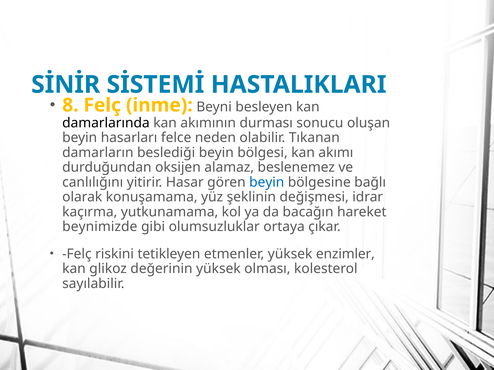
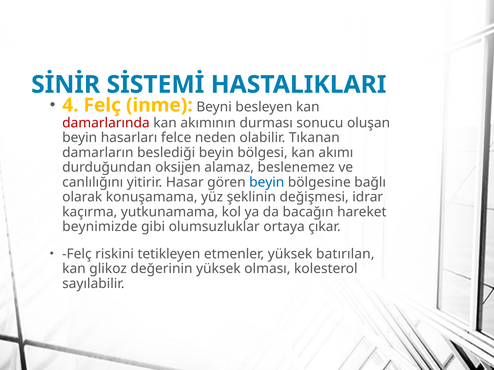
8: 8 -> 4 (70, 105)
damarlarında colour: black -> red (106, 123)
enzimler: enzimler -> batırılan (345, 254)
